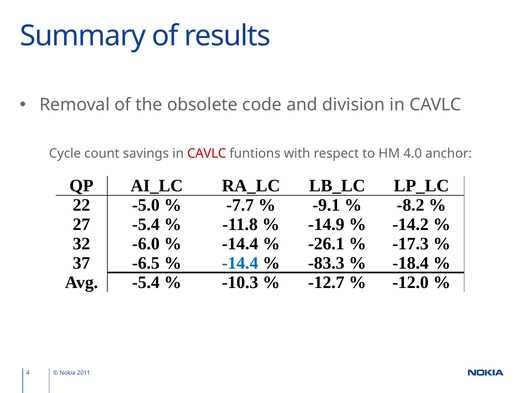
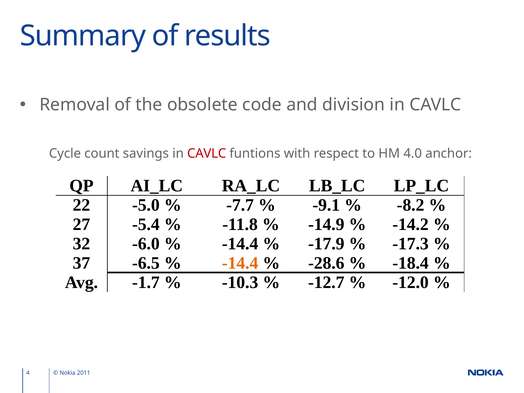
-26.1: -26.1 -> -17.9 (326, 244)
-14.4 colour: blue -> orange (240, 263)
-83.3: -83.3 -> -28.6 (326, 263)
Avg -5.4: -5.4 -> -1.7 (146, 282)
